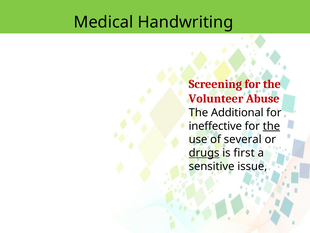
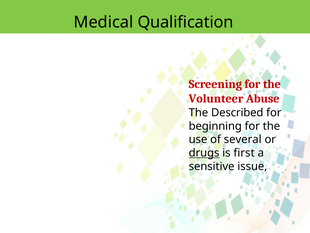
Handwriting: Handwriting -> Qualification (186, 22)
Additional: Additional -> Described (237, 112)
ineffective: ineffective -> beginning (215, 126)
the underline: present -> none (271, 126)
